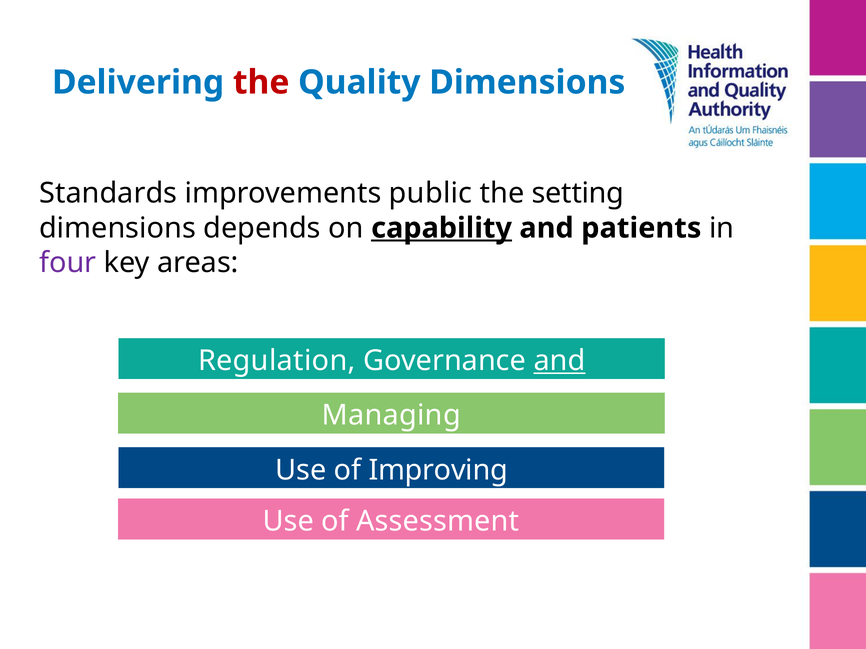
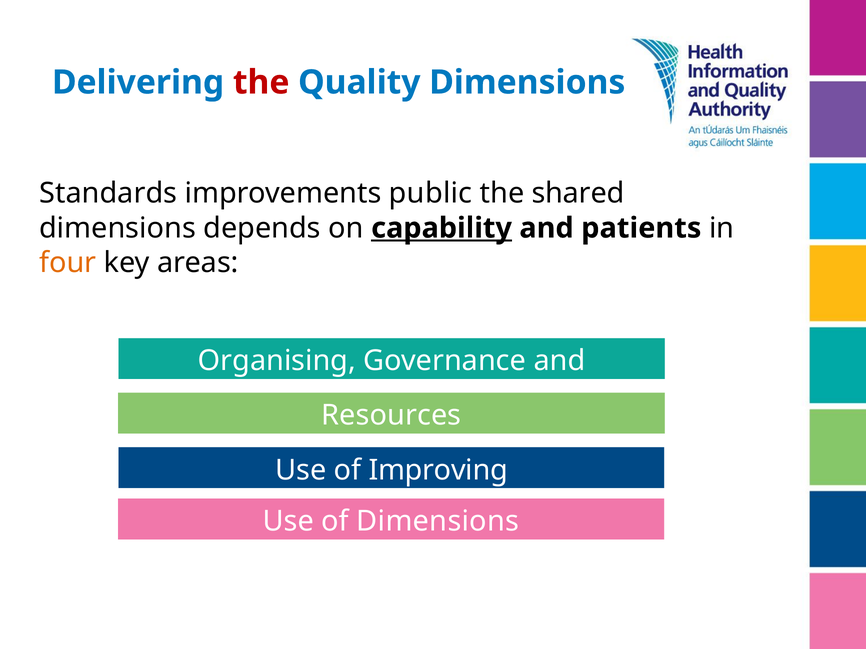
setting: setting -> shared (578, 194)
four colour: purple -> orange (68, 263)
Regulation: Regulation -> Organising (277, 361)
and underline: present -> none (560, 361)
Managing: Managing -> Resources (391, 416)
of Assessment: Assessment -> Dimensions (438, 522)
